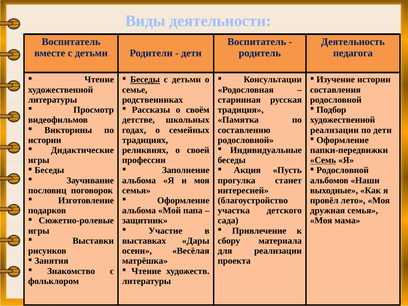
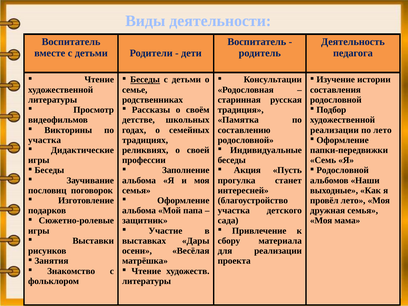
по дети: дети -> лето (382, 130)
истории: истории -> участка (45, 140)
Семь underline: present -> none (323, 160)
